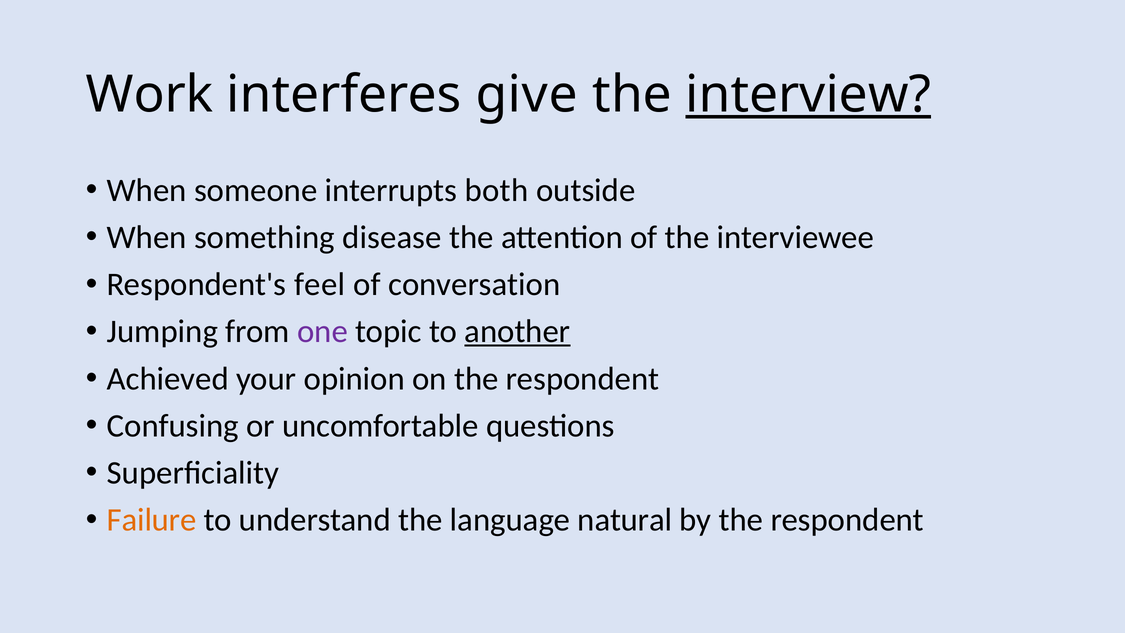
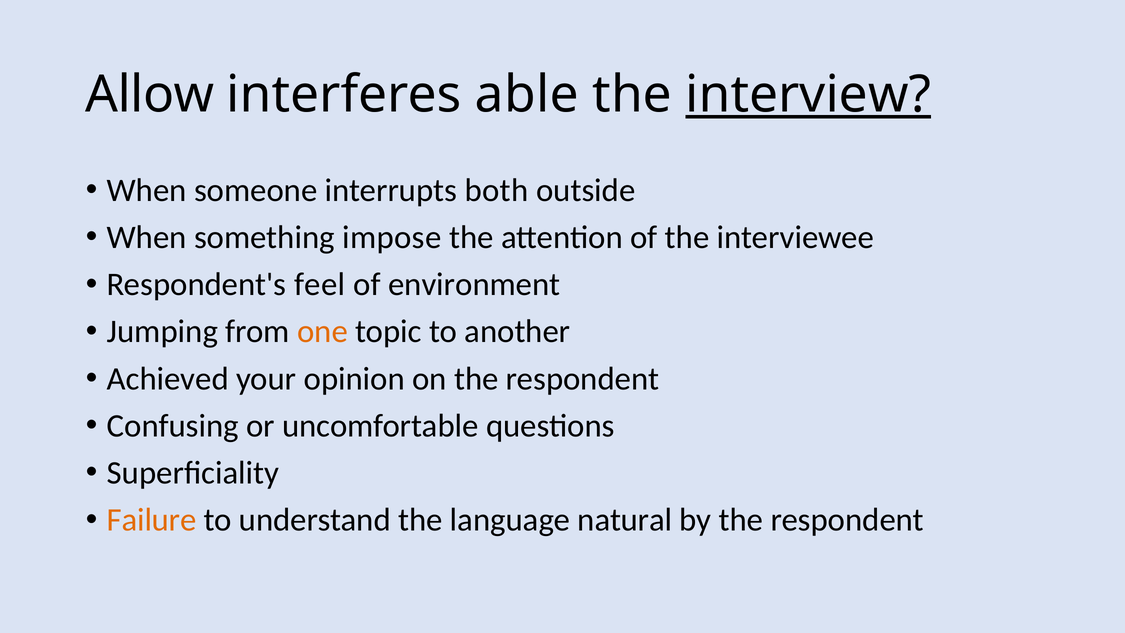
Work: Work -> Allow (150, 95)
give: give -> able (527, 95)
disease: disease -> impose (392, 237)
conversation: conversation -> environment (474, 284)
one colour: purple -> orange (322, 331)
another underline: present -> none (517, 331)
